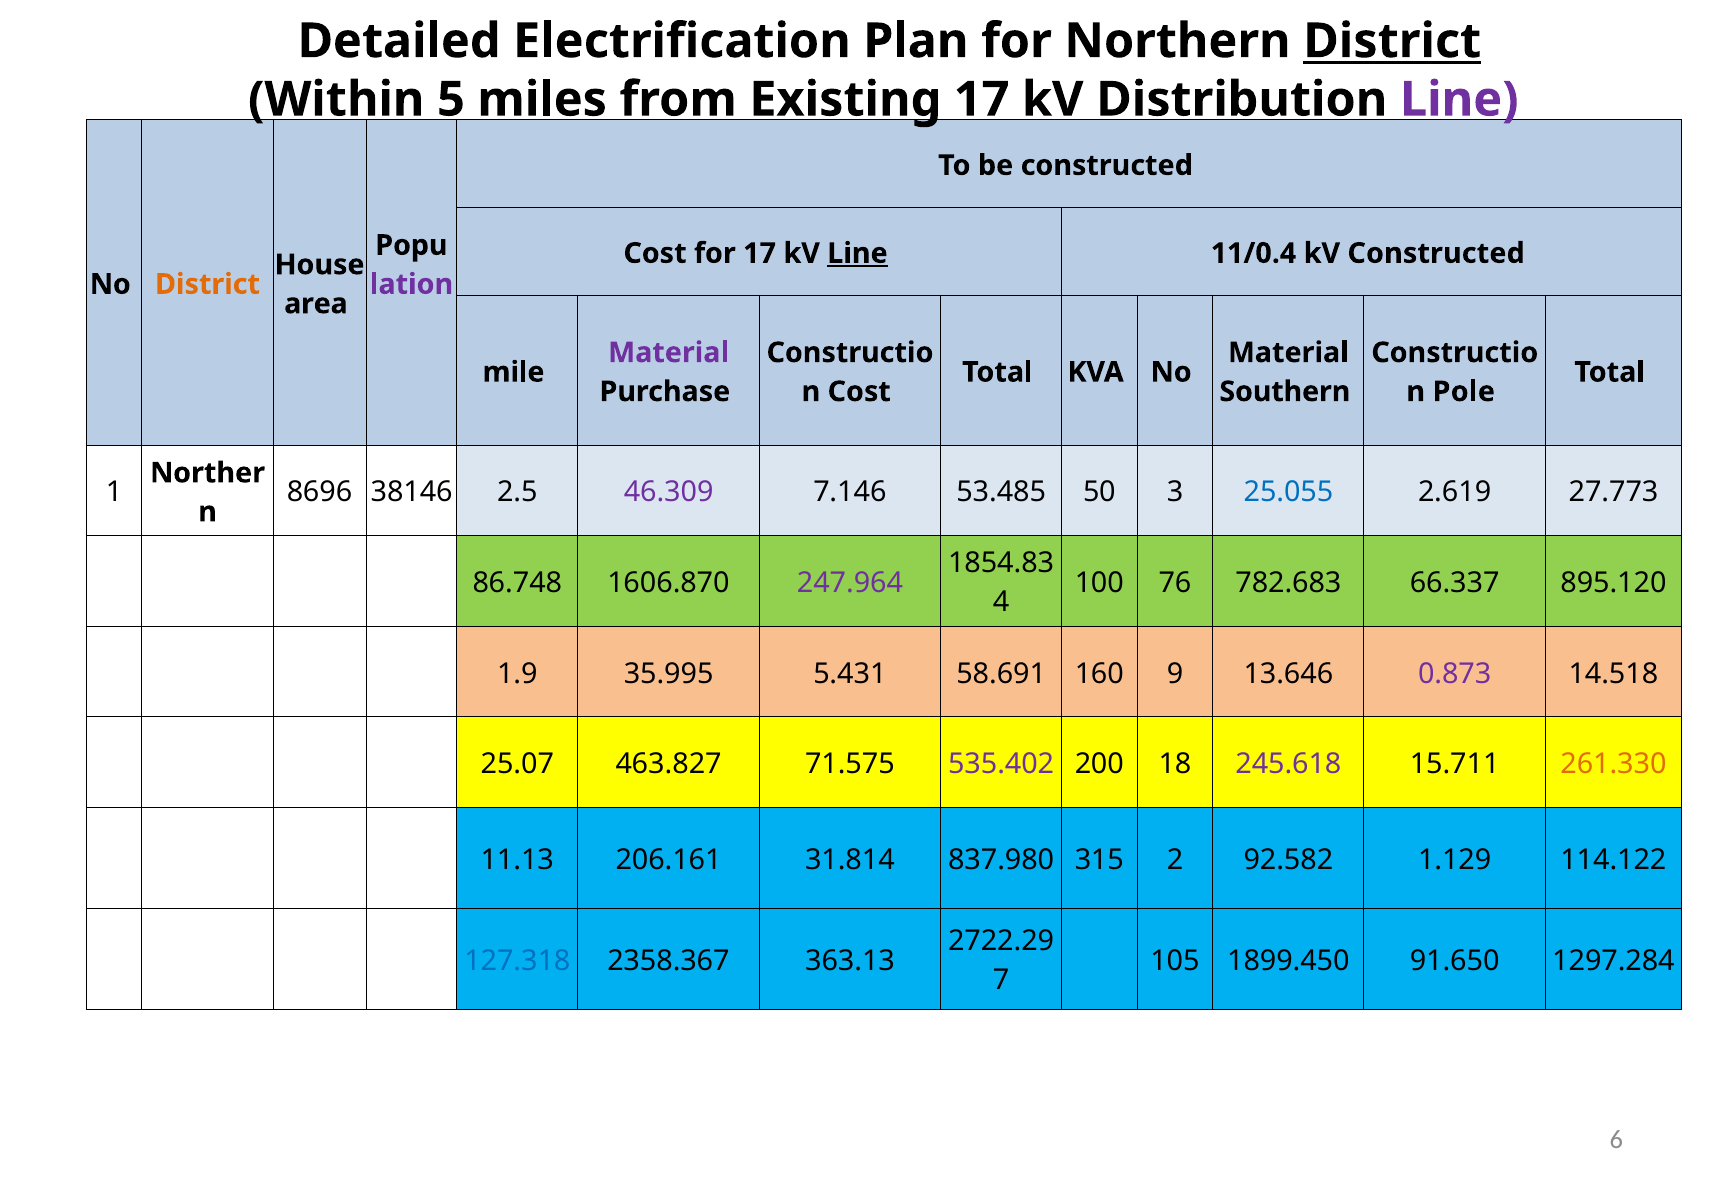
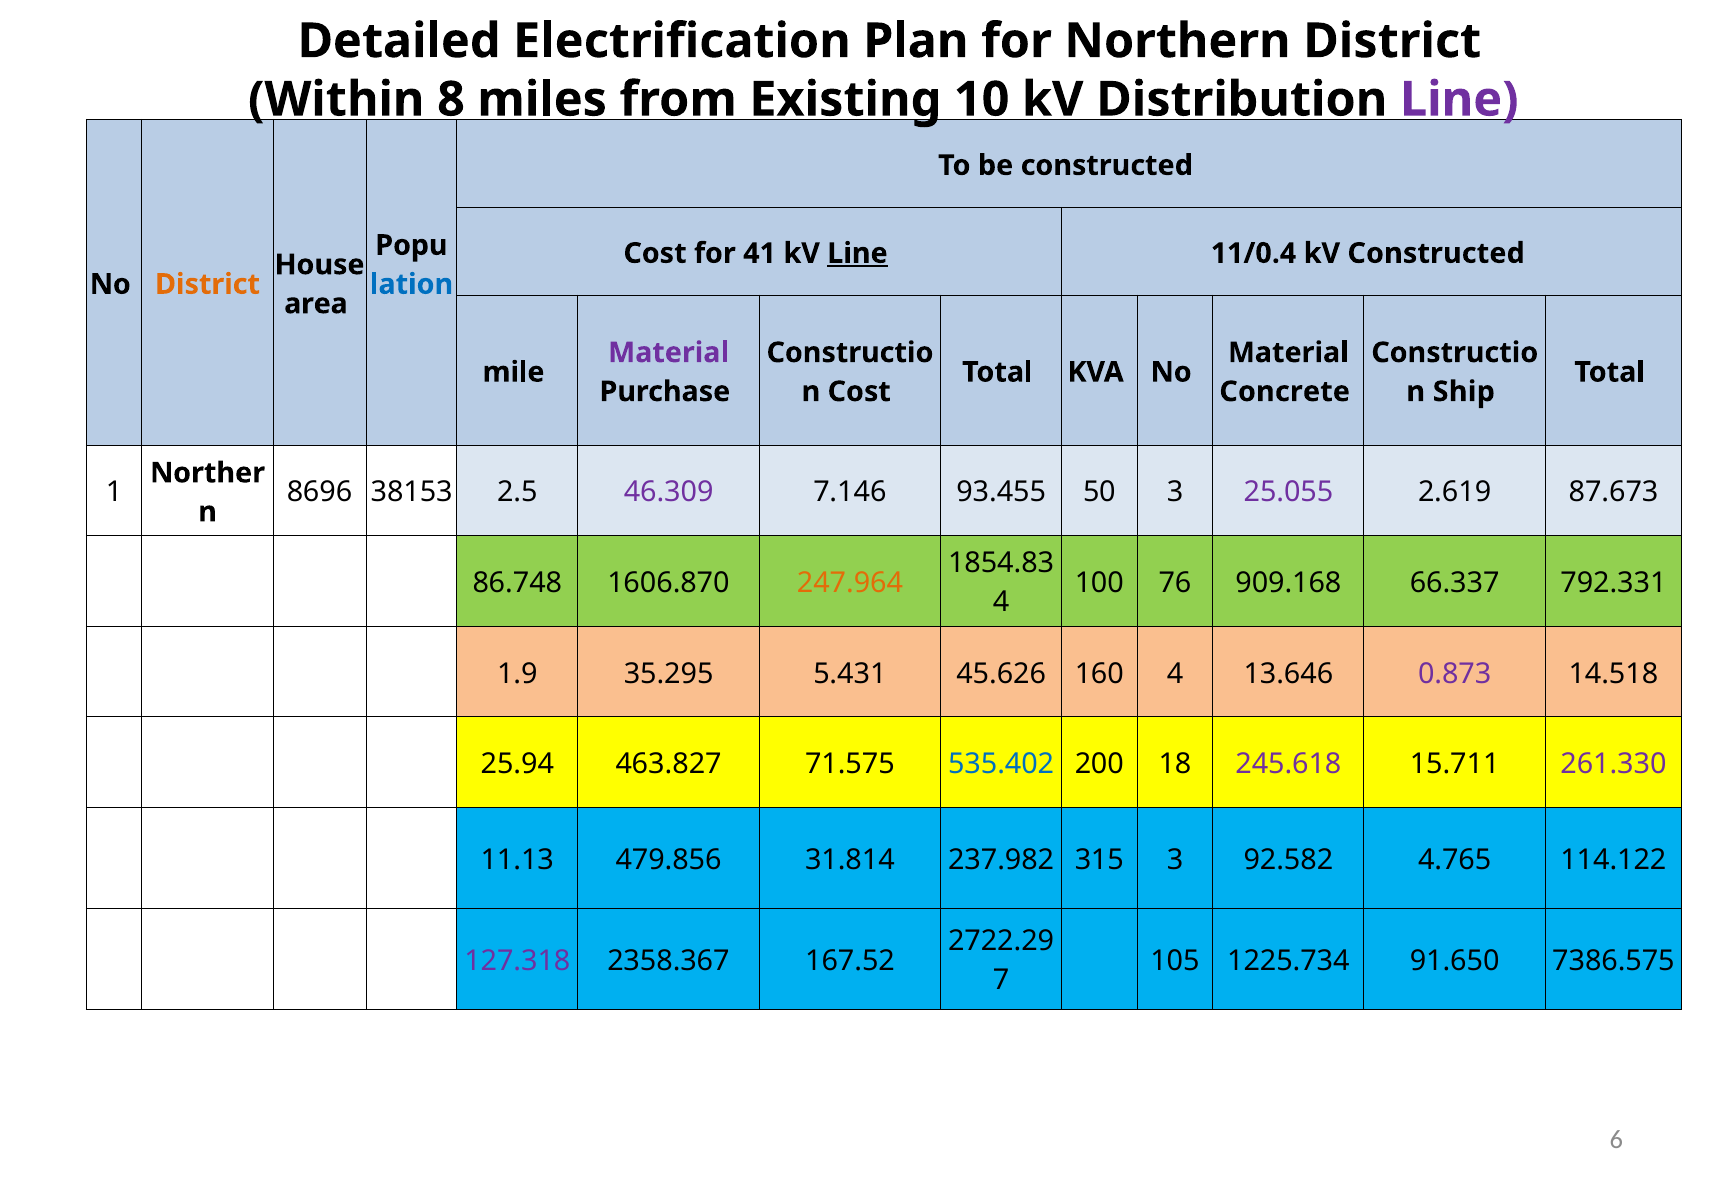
District underline: present -> none (1392, 41)
5: 5 -> 8 (451, 100)
Existing 17: 17 -> 10 (982, 100)
for 17: 17 -> 41 (760, 253)
lation colour: purple -> blue (412, 284)
Southern: Southern -> Concrete (1285, 392)
Pole: Pole -> Ship (1464, 392)
38146: 38146 -> 38153 (412, 493)
53.485: 53.485 -> 93.455 (1001, 493)
25.055 colour: blue -> purple (1288, 493)
27.773: 27.773 -> 87.673 (1614, 493)
247.964 colour: purple -> orange (850, 583)
782.683: 782.683 -> 909.168 (1288, 583)
895.120: 895.120 -> 792.331 (1613, 583)
35.995: 35.995 -> 35.295 (669, 674)
58.691: 58.691 -> 45.626 (1001, 674)
160 9: 9 -> 4 (1175, 674)
25.07: 25.07 -> 25.94 (517, 764)
535.402 colour: purple -> blue (1001, 764)
261.330 colour: orange -> purple (1613, 764)
206.161: 206.161 -> 479.856 (669, 860)
837.980: 837.980 -> 237.982 (1001, 860)
315 2: 2 -> 3 (1175, 860)
1.129: 1.129 -> 4.765 (1455, 860)
127.318 colour: blue -> purple (517, 961)
363.13: 363.13 -> 167.52 (850, 961)
1899.450: 1899.450 -> 1225.734 (1288, 961)
1297.284: 1297.284 -> 7386.575 (1613, 961)
